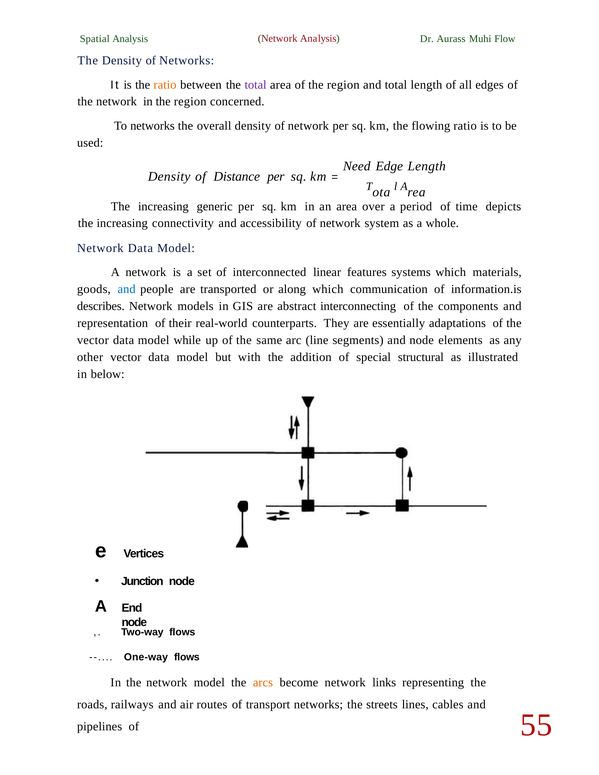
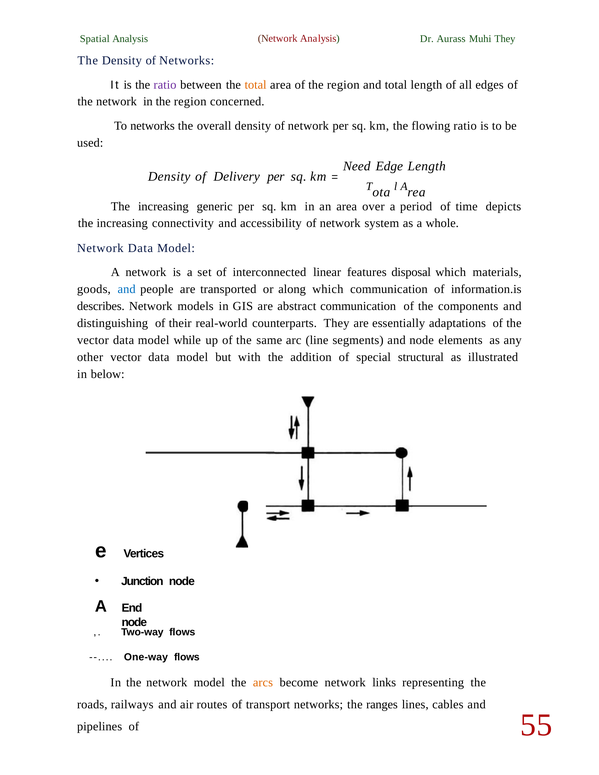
Muhi Flow: Flow -> They (505, 39)
ratio colour: orange -> purple (165, 85)
total colour: purple -> orange (256, 85)
Distance: Distance -> Delivery (237, 177)
systems: systems -> disposal (411, 272)
abstract interconnecting: interconnecting -> communication (358, 306)
representation: representation -> distinguishing (113, 323)
streets: streets -> ranges (382, 705)
